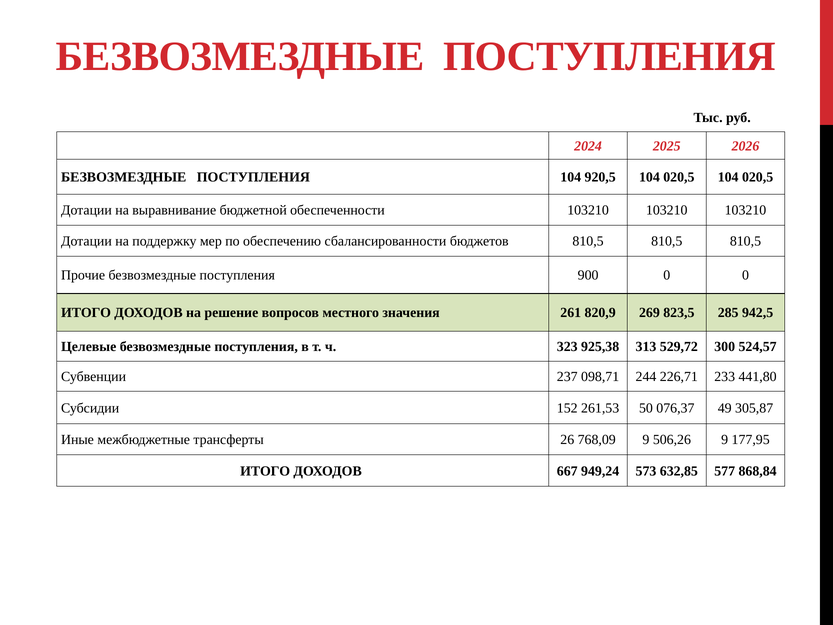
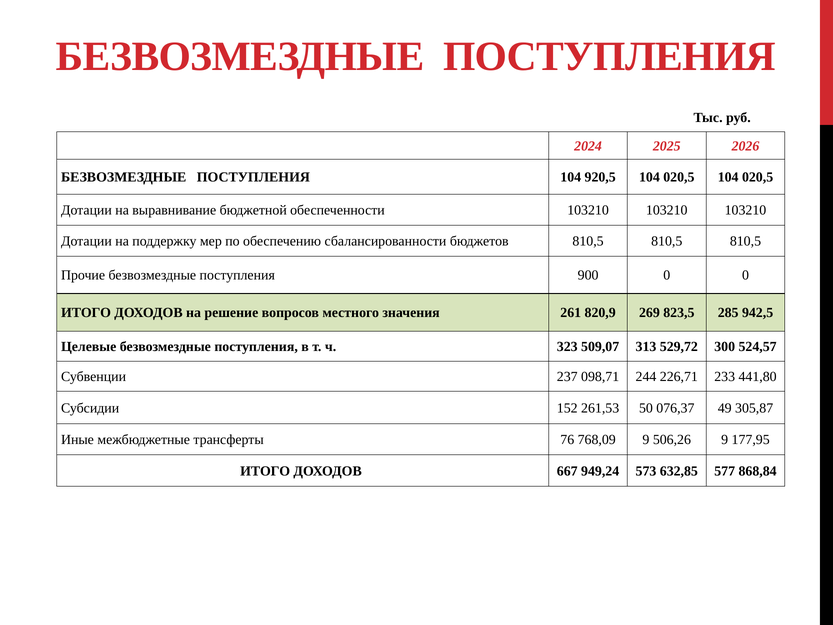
925,38: 925,38 -> 509,07 (600, 347)
26: 26 -> 76 (567, 440)
